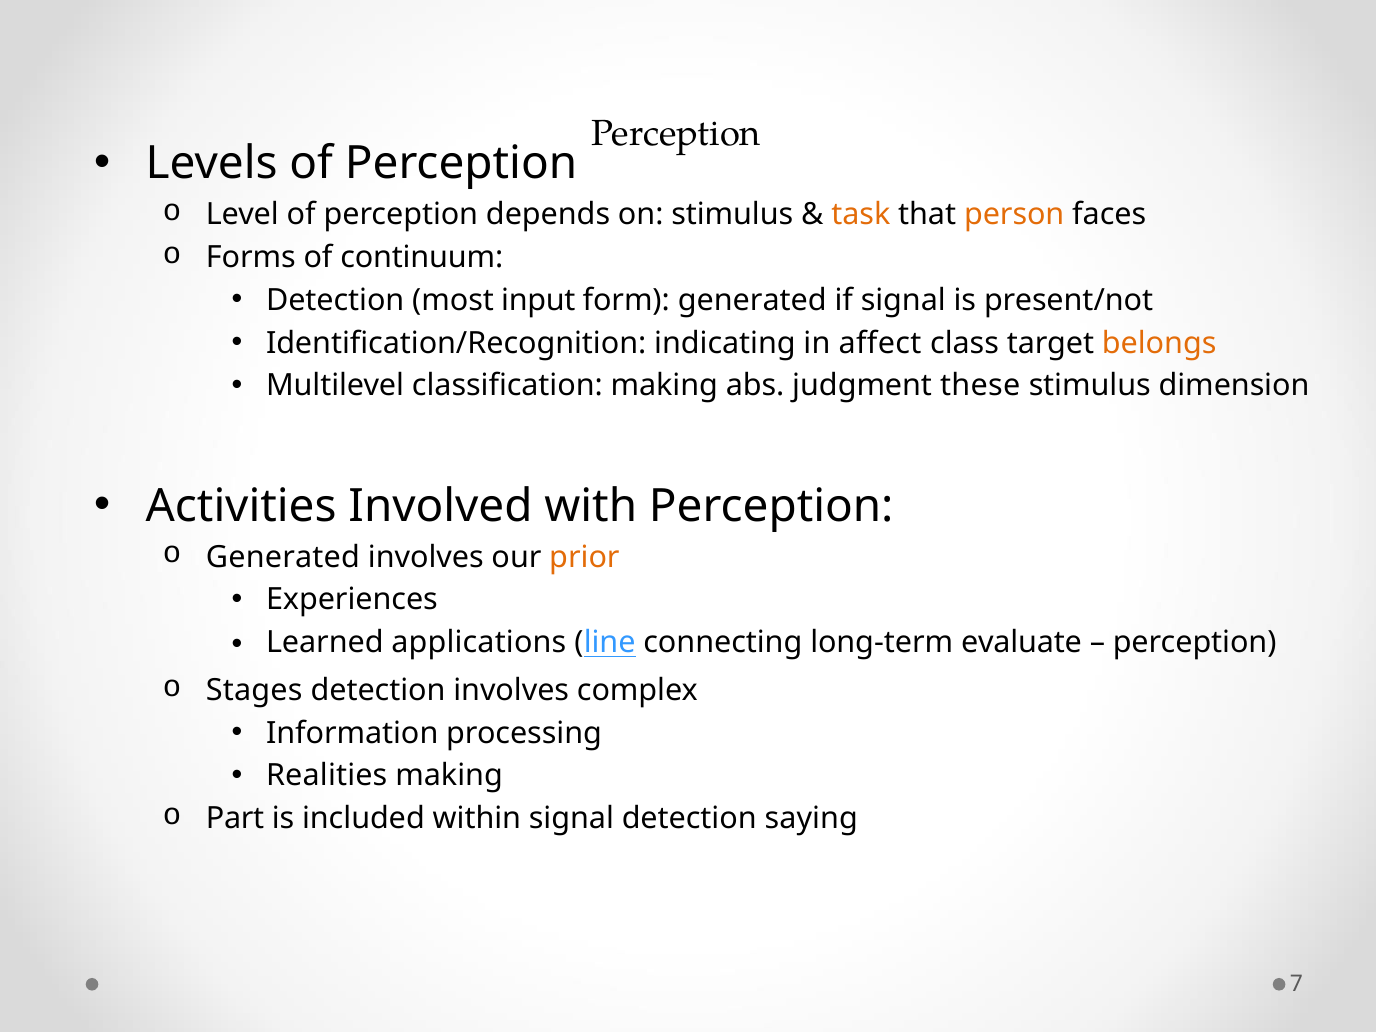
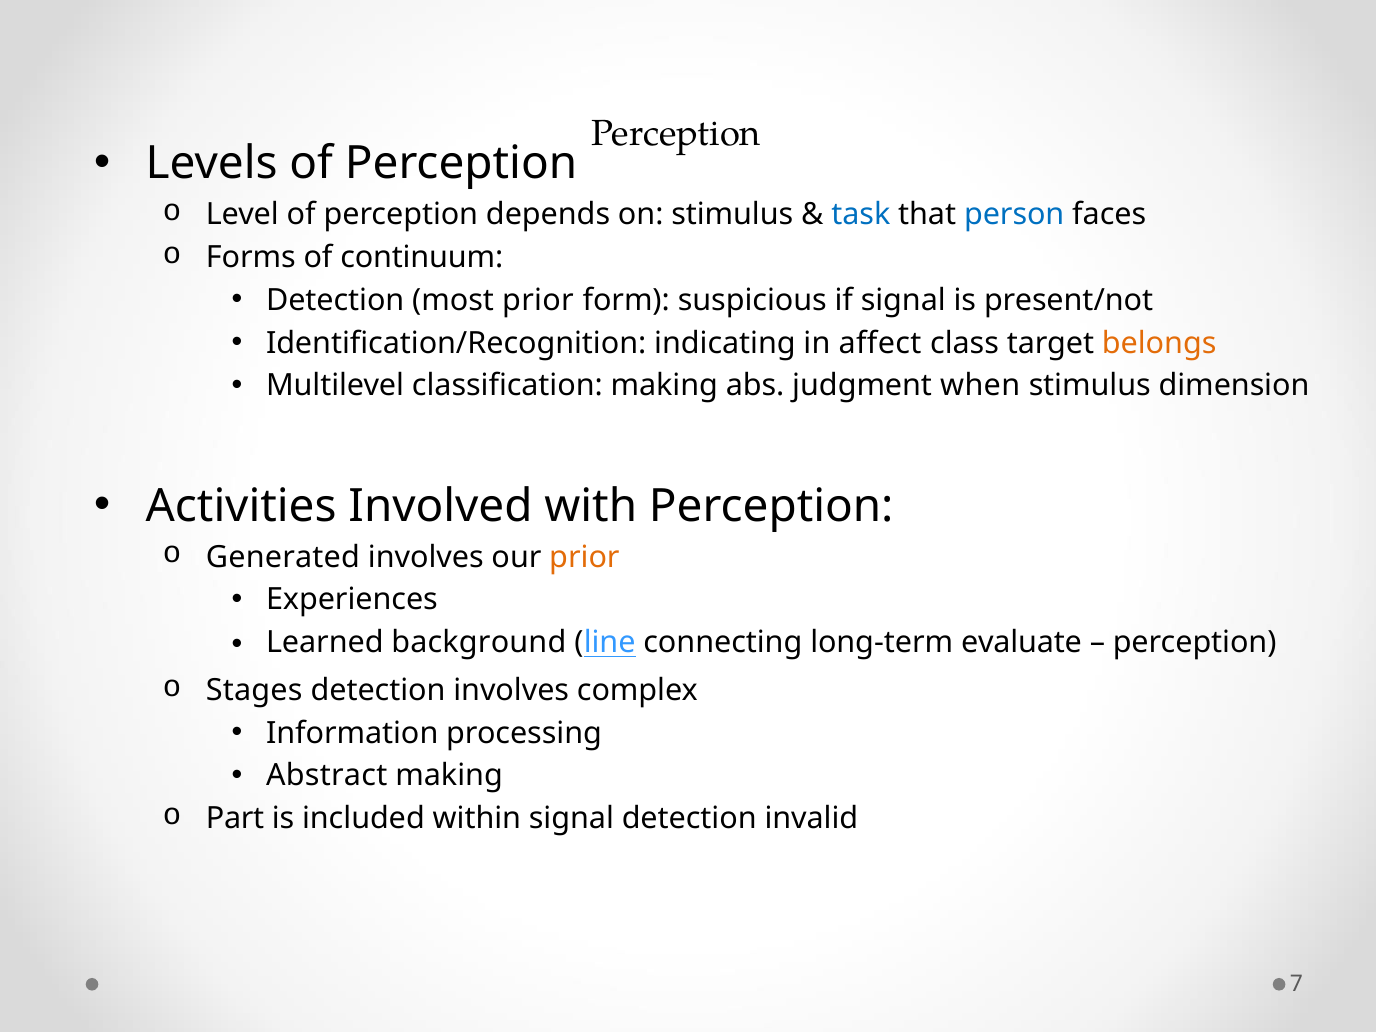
task colour: orange -> blue (861, 215)
person colour: orange -> blue (1014, 215)
most input: input -> prior (538, 300)
form generated: generated -> suspicious (752, 300)
these: these -> when (980, 386)
applications: applications -> background (479, 643)
Realities: Realities -> Abstract (327, 776)
saying: saying -> invalid (811, 819)
